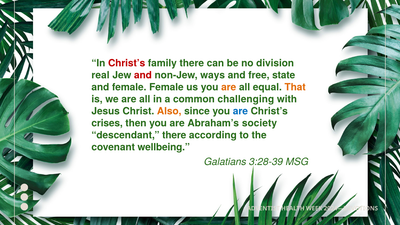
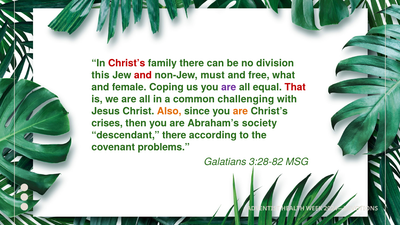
real: real -> this (101, 75)
ways: ways -> must (213, 75)
state: state -> what (284, 75)
female Female: Female -> Coping (166, 87)
are colour: orange -> purple (229, 87)
That colour: orange -> red (295, 87)
are colour: blue -> orange (240, 111)
wellbeing: wellbeing -> problems (164, 147)
3:28-39: 3:28-39 -> 3:28-82 (266, 162)
